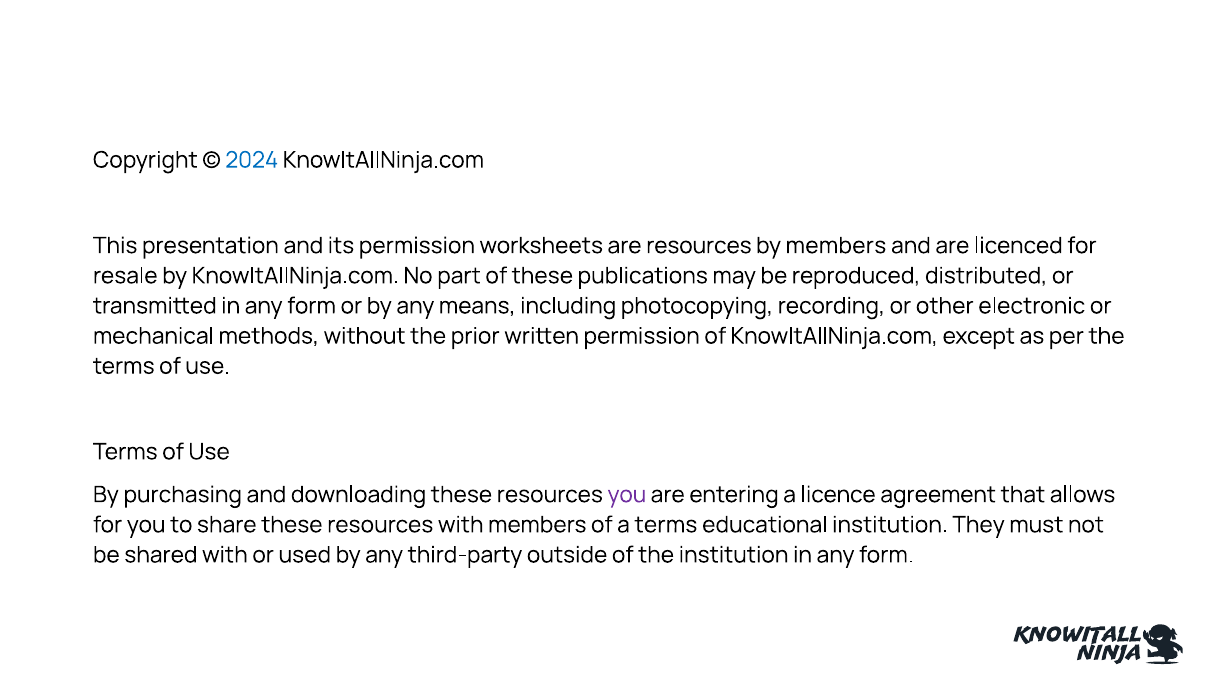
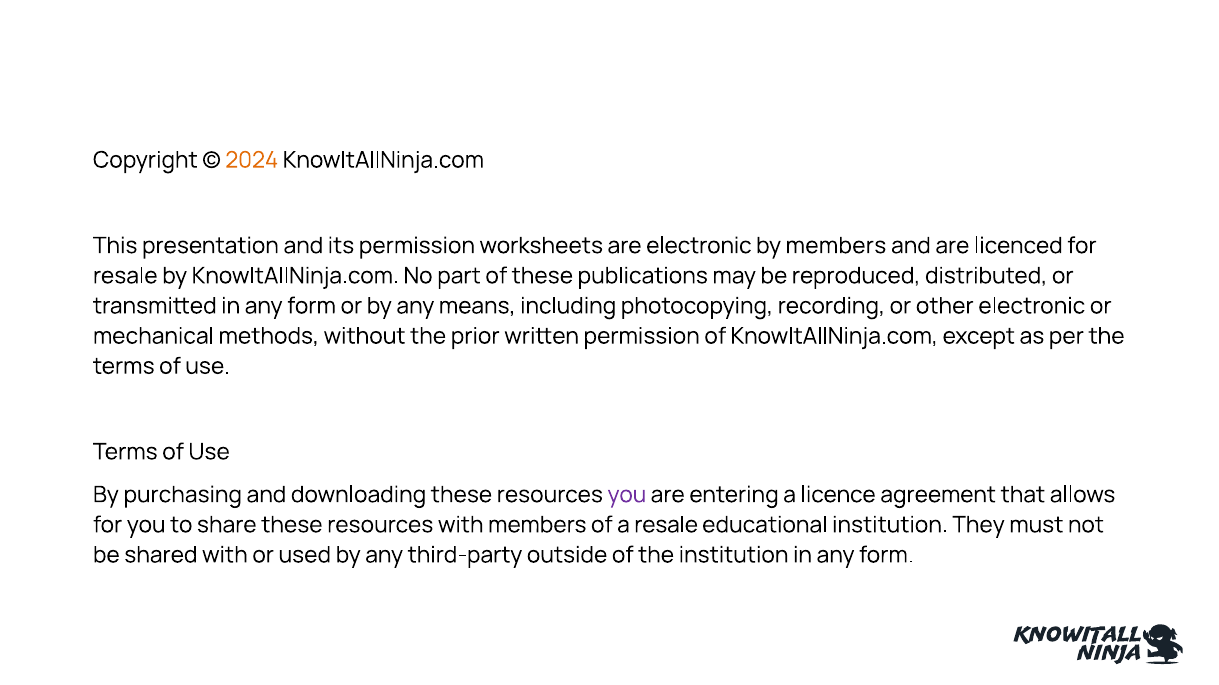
2024 colour: blue -> orange (252, 160)
are resources: resources -> electronic (699, 246)
a terms: terms -> resale (666, 525)
